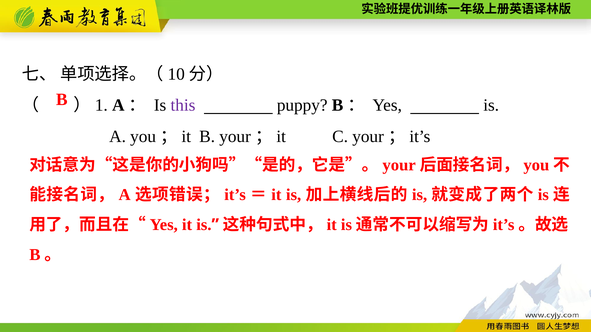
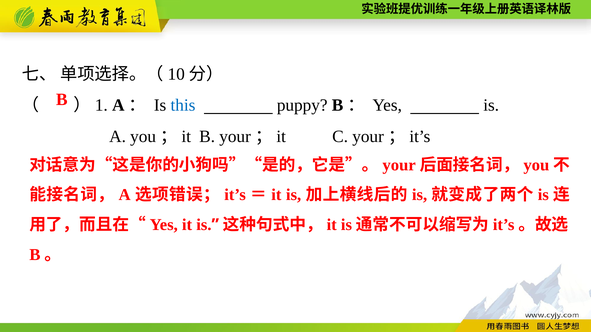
this colour: purple -> blue (183, 105)
